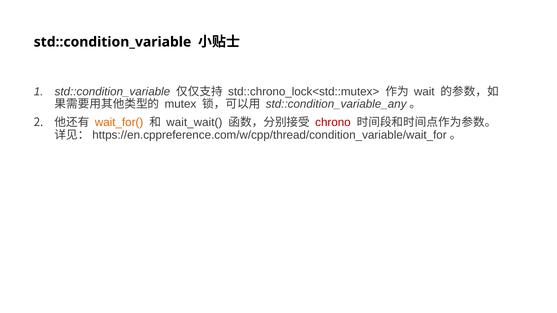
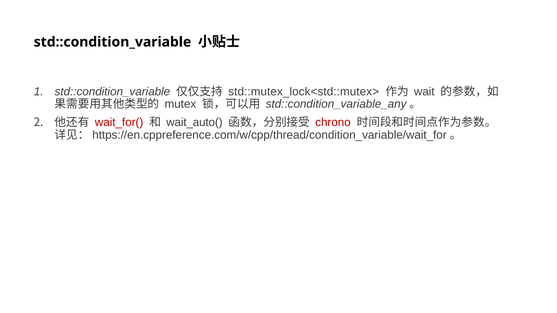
std::chrono_lock<std::mutex>: std::chrono_lock<std::mutex> -> std::mutex_lock<std::mutex> (304, 92)
wait_for( colour: orange -> red (119, 123)
wait_wait(: wait_wait( -> wait_auto( (194, 123)
